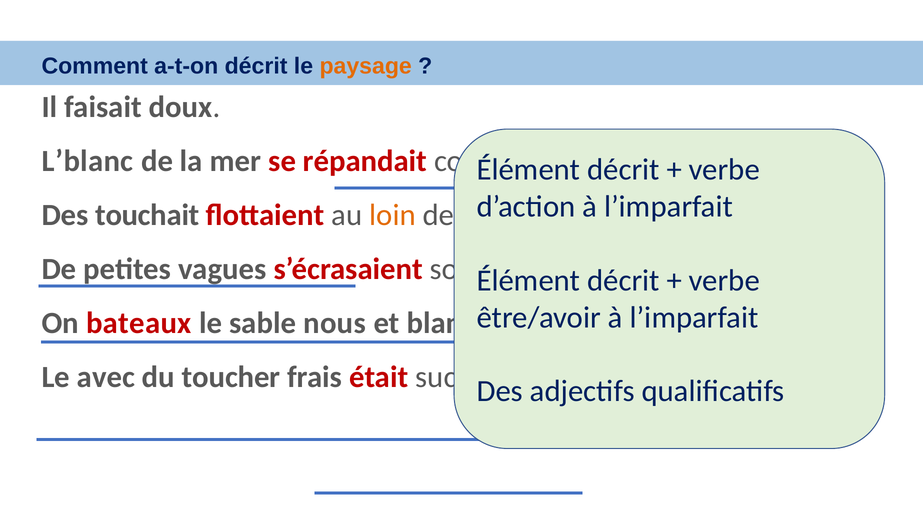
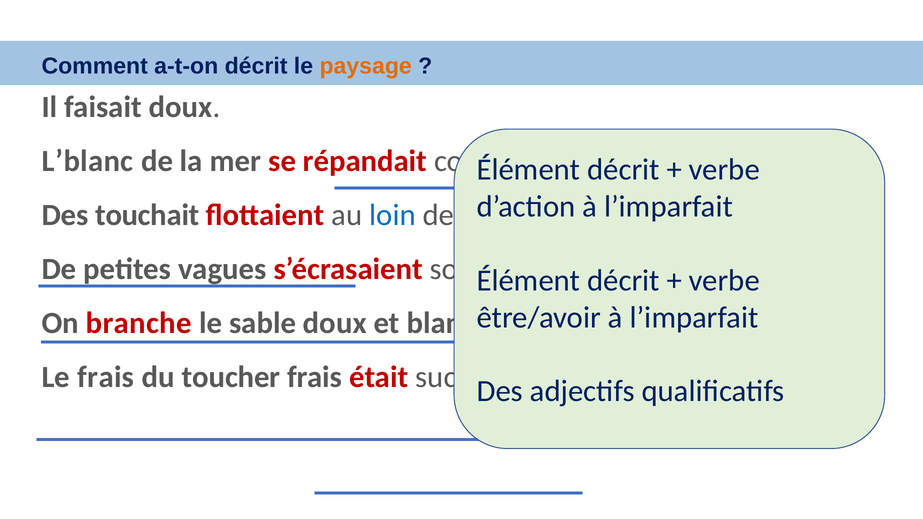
loin colour: orange -> blue (393, 215)
bateaux: bateaux -> branche (139, 323)
sable nous: nous -> doux (335, 323)
Le avec: avec -> frais (106, 377)
